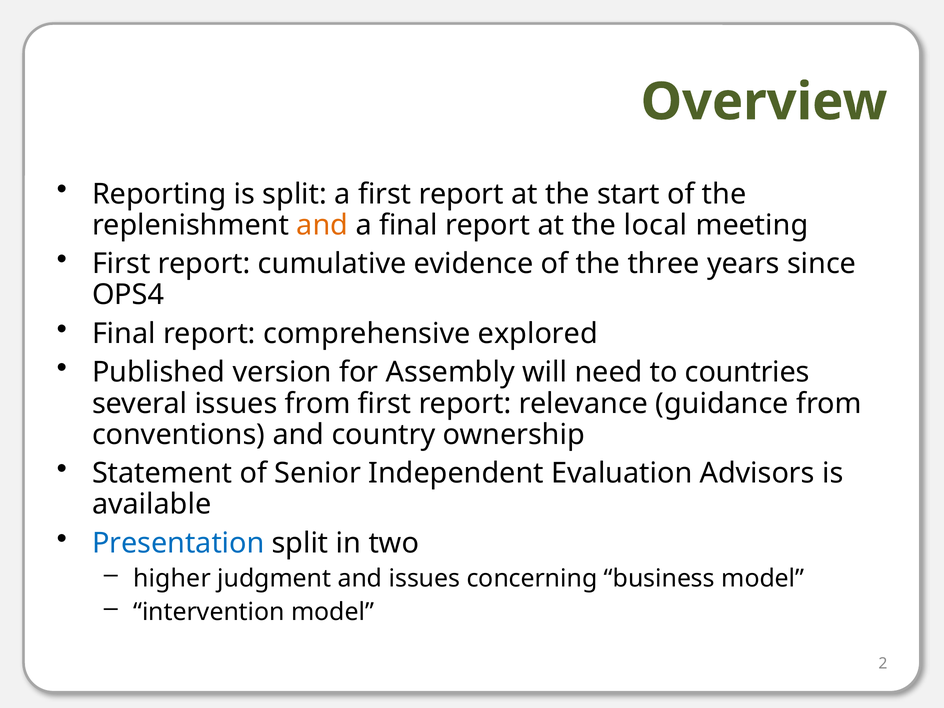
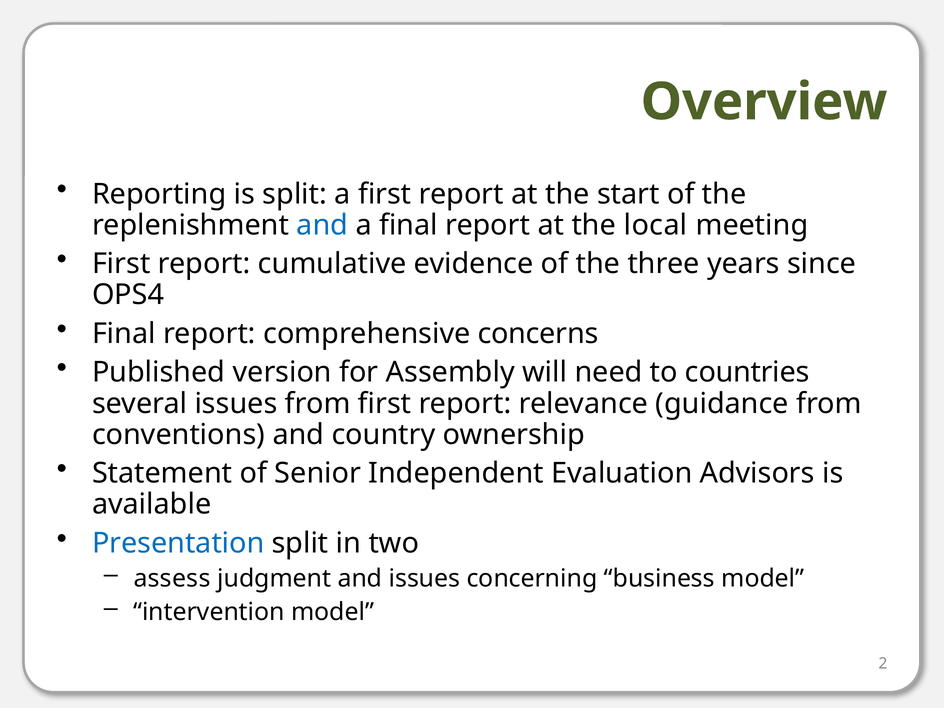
and colour: orange -> blue (322, 225)
explored: explored -> concerns (538, 334)
higher: higher -> assess (172, 578)
